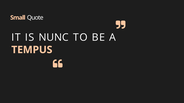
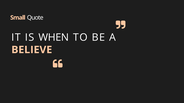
NUNC: NUNC -> WHEN (54, 38)
TEMPUS: TEMPUS -> BELIEVE (32, 50)
